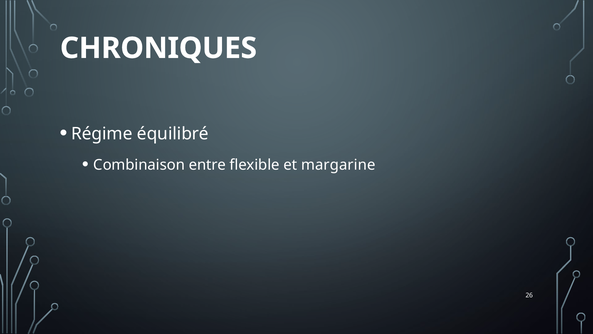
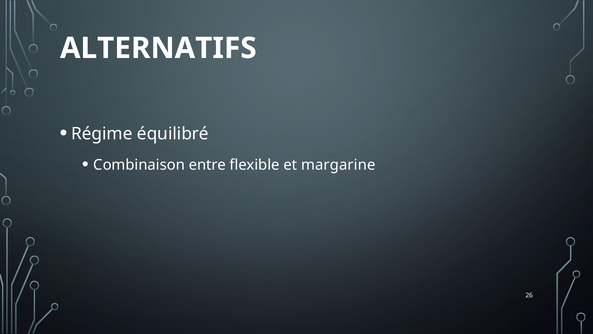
CHRONIQUES: CHRONIQUES -> ALTERNATIFS (158, 48)
